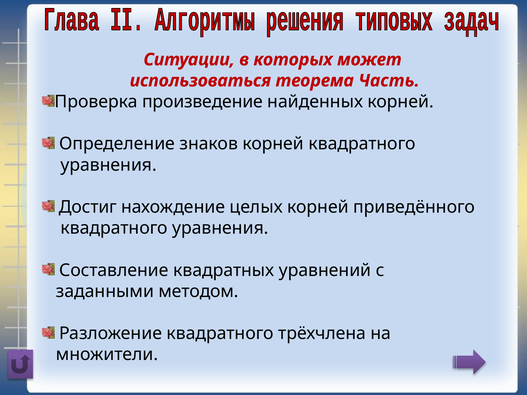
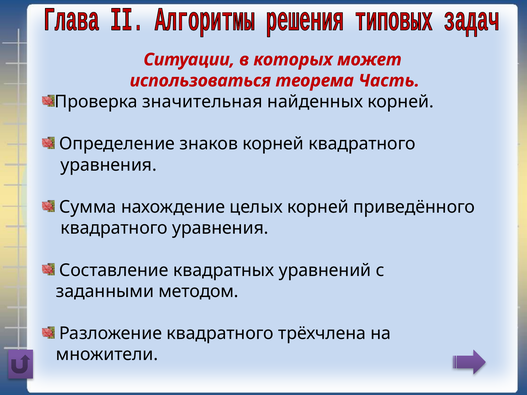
произведение: произведение -> значительная (202, 102)
Достиг: Достиг -> Сумма (88, 207)
